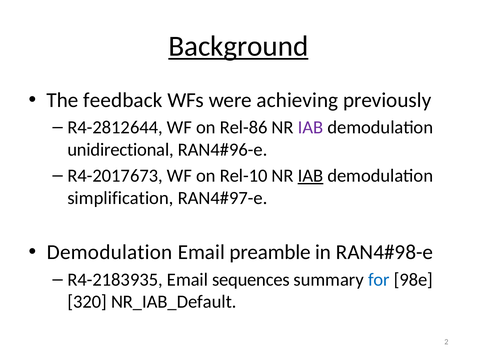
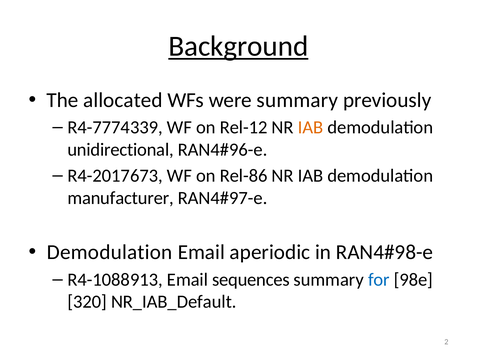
feedback: feedback -> allocated (123, 100)
were achieving: achieving -> summary (297, 100)
R4-2812644: R4-2812644 -> R4-7774339 (115, 127)
Rel-86: Rel-86 -> Rel-12 (244, 127)
IAB colour: purple -> orange (310, 127)
Rel-10: Rel-10 -> Rel-86 (244, 176)
IAB underline: present -> none (310, 176)
simplification: simplification -> manufacturer (121, 198)
preamble: preamble -> aperiodic (270, 252)
R4-2183935: R4-2183935 -> R4-1088913 (115, 279)
